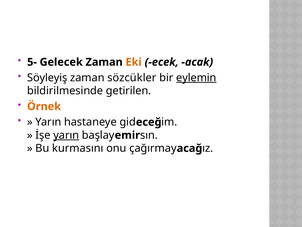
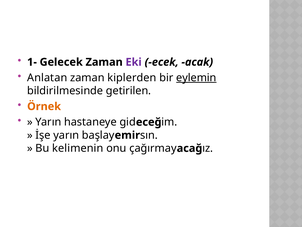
5-: 5- -> 1- (32, 62)
Eki colour: orange -> purple (134, 62)
Söyleyiş: Söyleyiş -> Anlatan (47, 78)
sözcükler: sözcükler -> kiplerden (132, 78)
yarın underline: present -> none (66, 135)
kurmasını: kurmasını -> kelimenin (78, 148)
